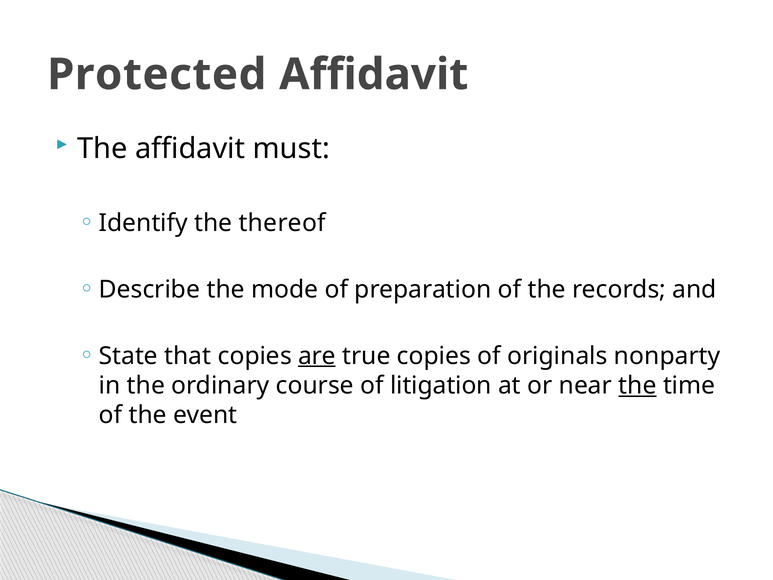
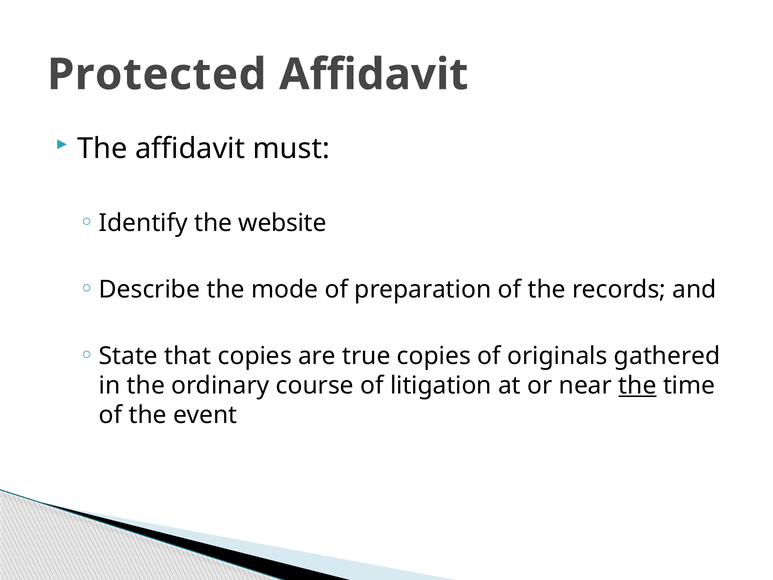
thereof: thereof -> website (283, 223)
are underline: present -> none (317, 356)
nonparty: nonparty -> gathered (667, 356)
